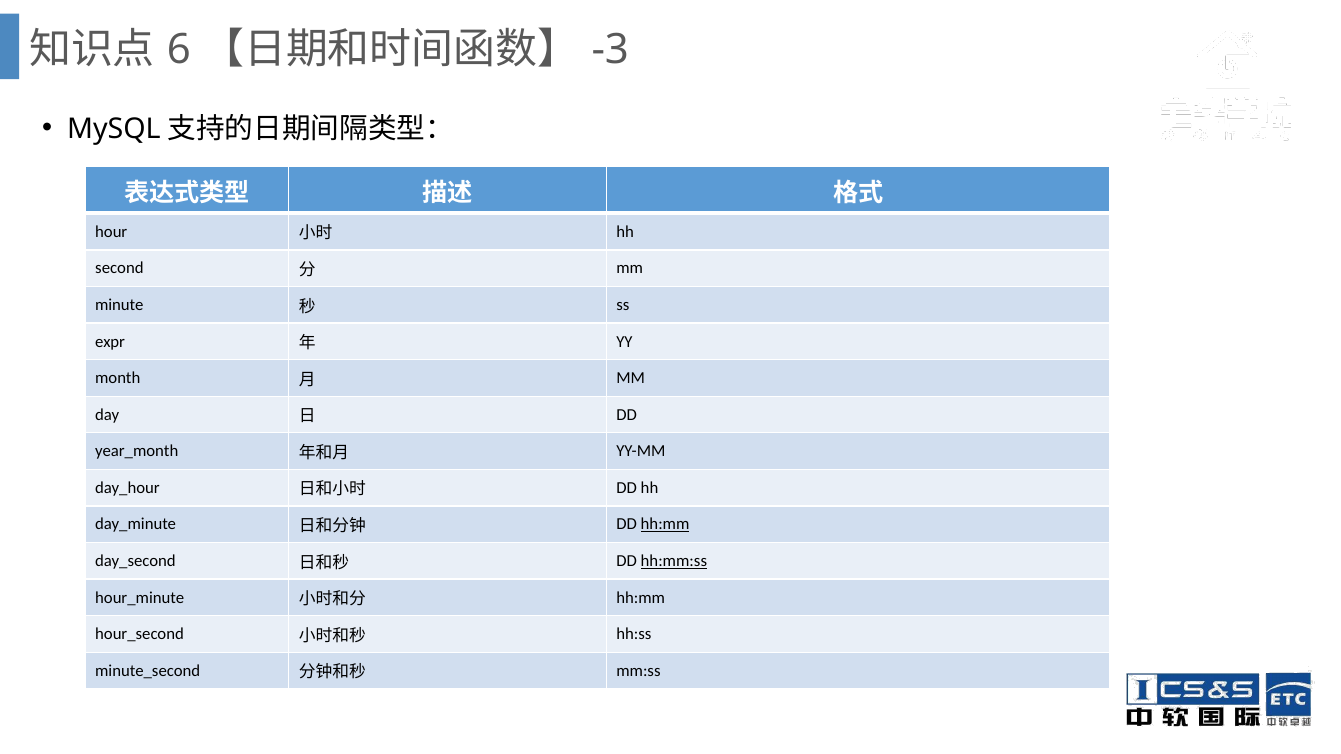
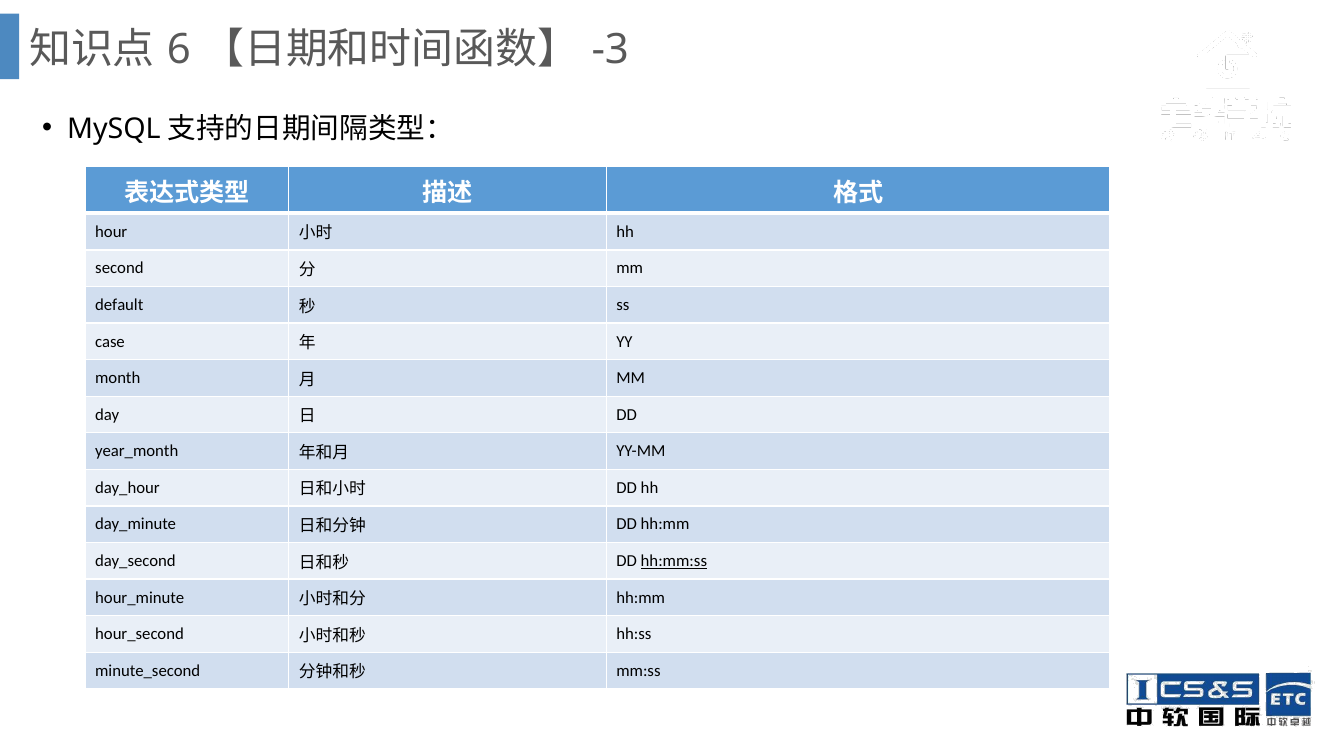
minute: minute -> default (119, 305)
expr: expr -> case (110, 342)
hh:mm underline: present -> none (665, 525)
